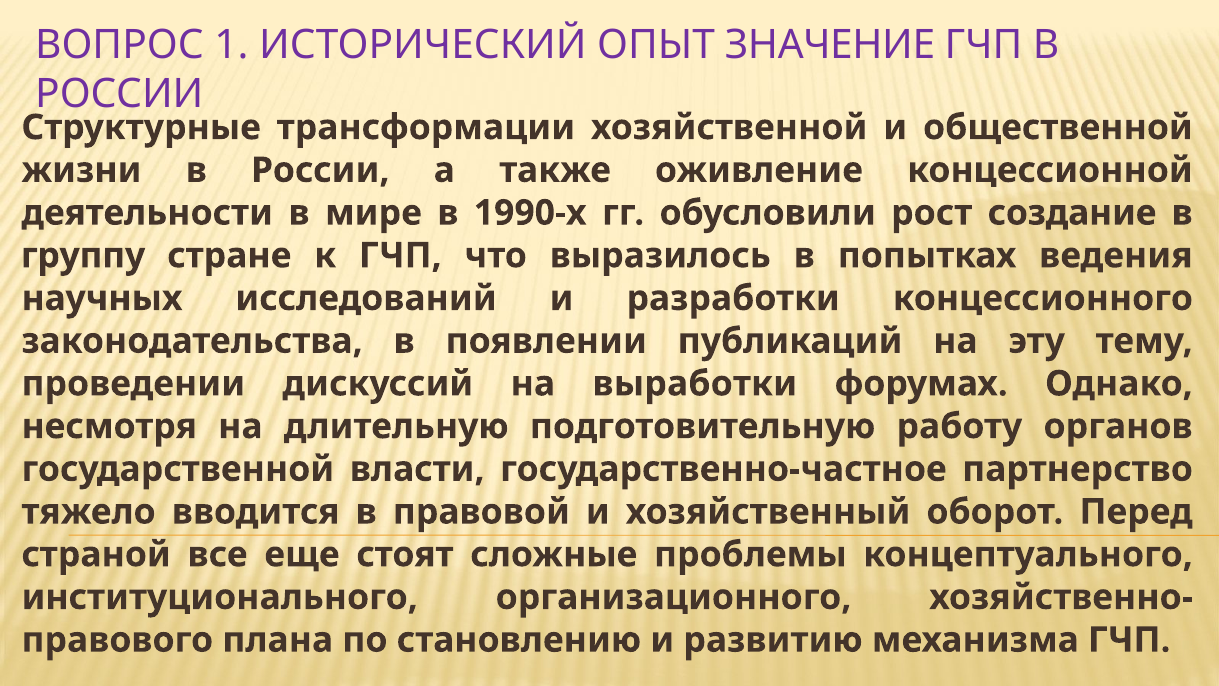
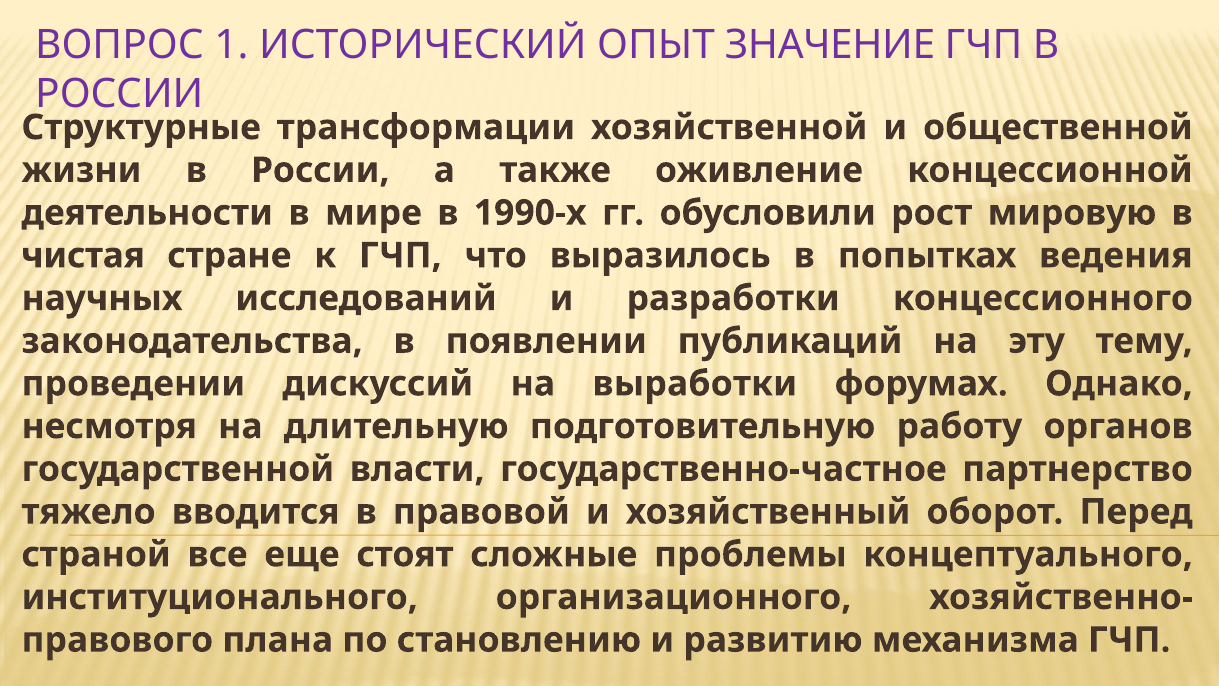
создание: создание -> мировую (1072, 213)
группу: группу -> чистая (83, 255)
